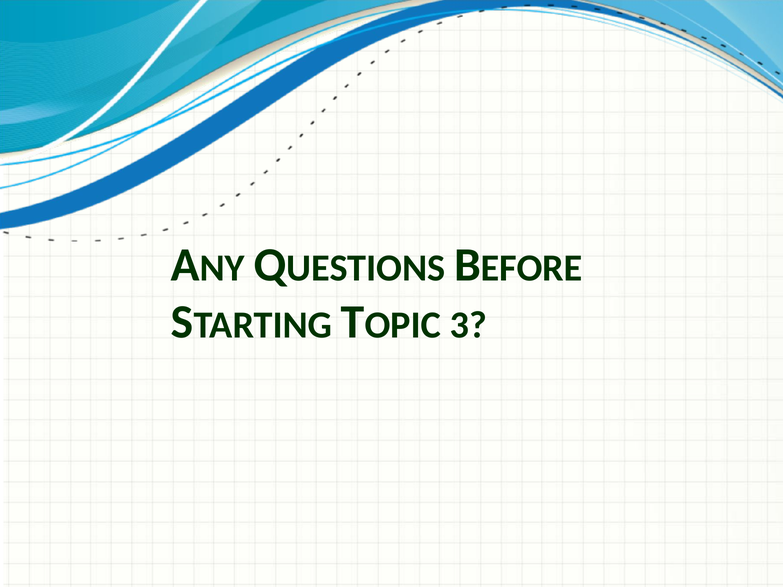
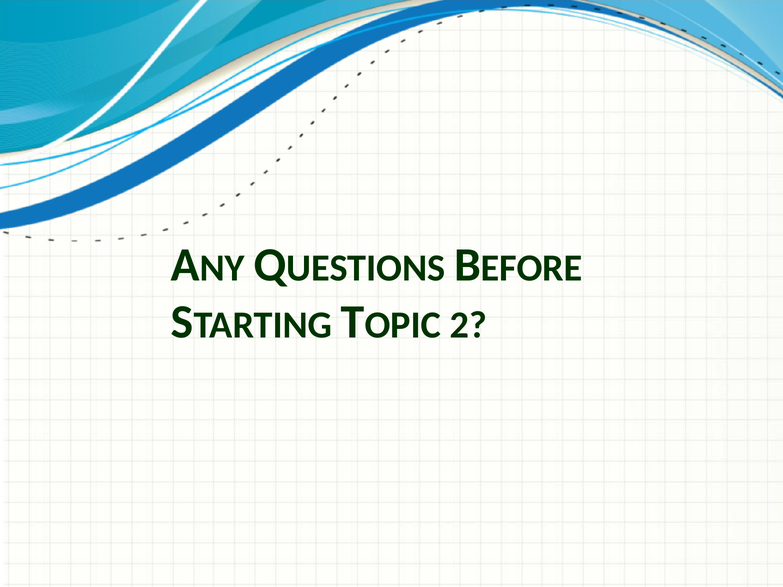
3: 3 -> 2 (468, 325)
